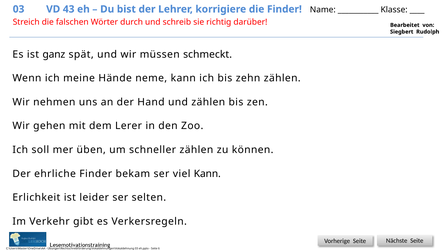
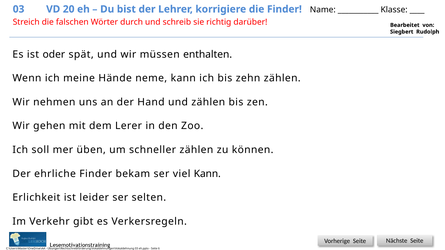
43: 43 -> 20 (69, 9)
ganz: ganz -> oder (54, 54)
schmeckt: schmeckt -> enthalten (208, 54)
